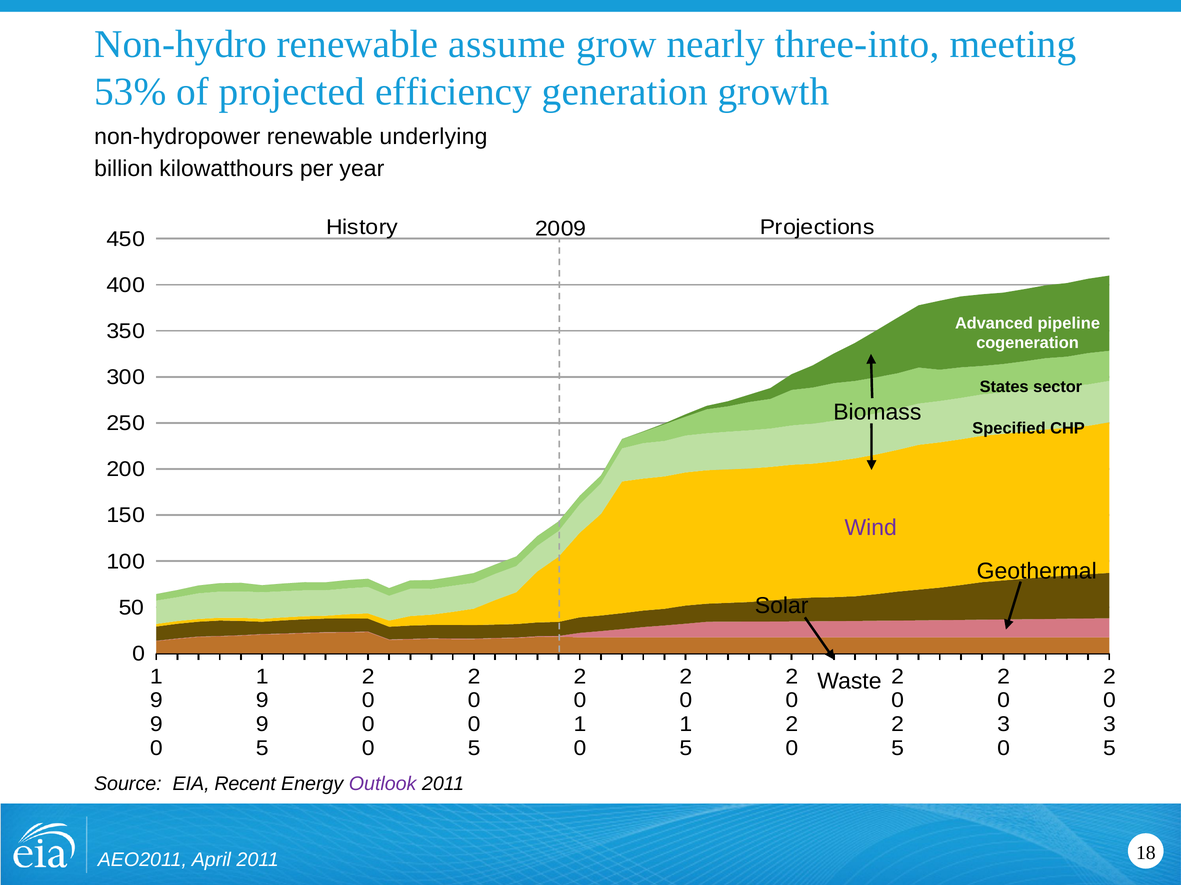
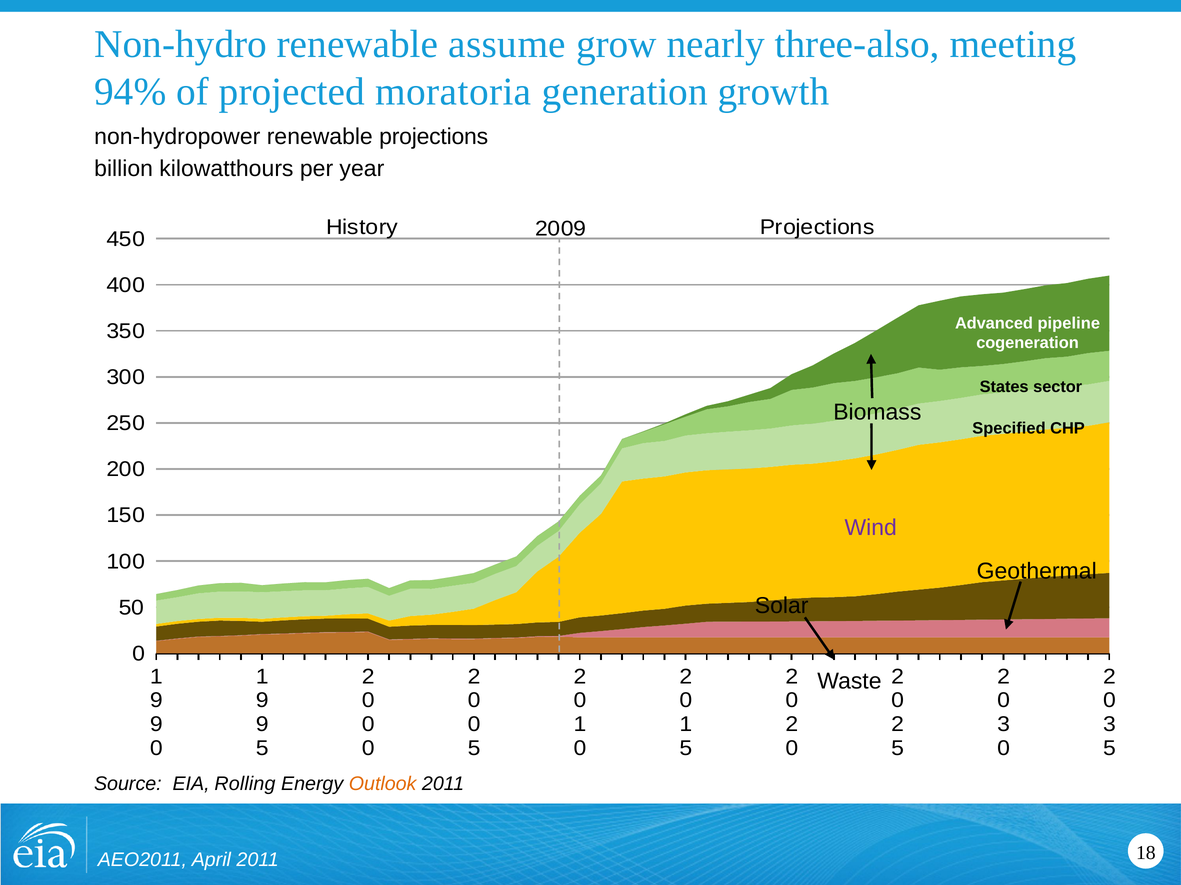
three-into: three-into -> three-also (857, 44)
53%: 53% -> 94% (130, 92)
efficiency: efficiency -> moratoria (453, 92)
renewable underlying: underlying -> projections (434, 137)
Recent: Recent -> Rolling (245, 785)
Outlook colour: purple -> orange (383, 785)
